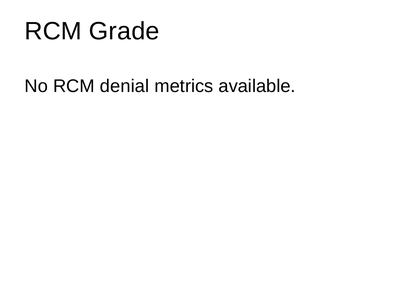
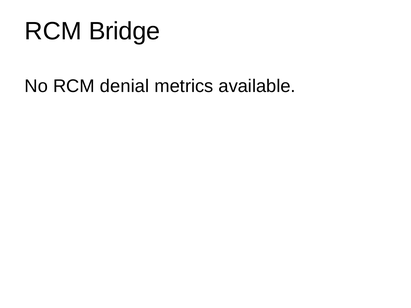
Grade: Grade -> Bridge (124, 31)
